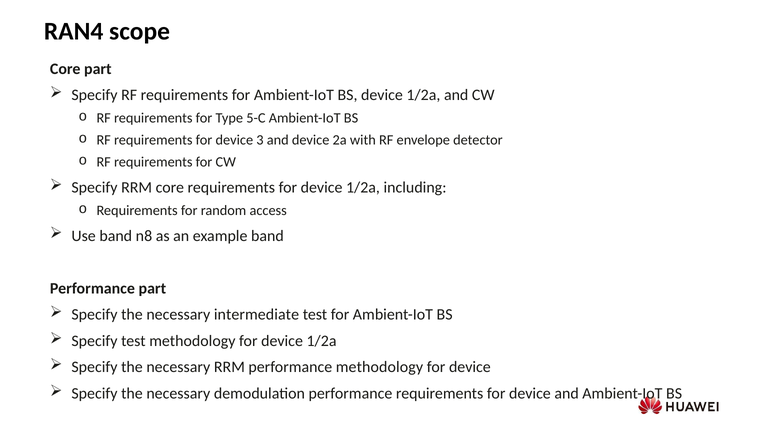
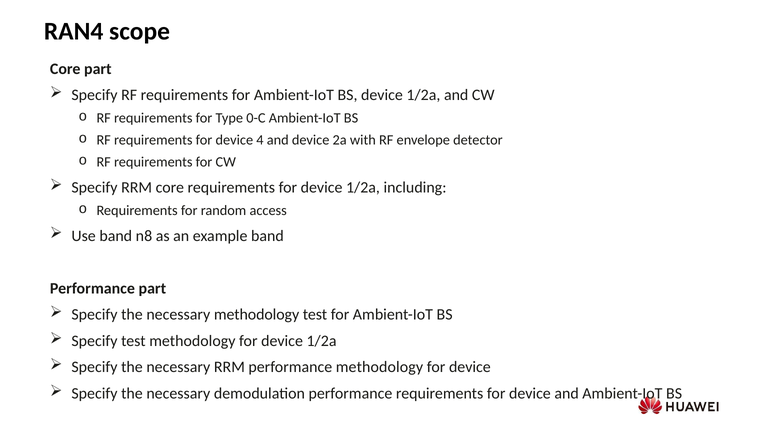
5-C: 5-C -> 0-C (256, 118)
3: 3 -> 4 (260, 140)
necessary intermediate: intermediate -> methodology (257, 314)
